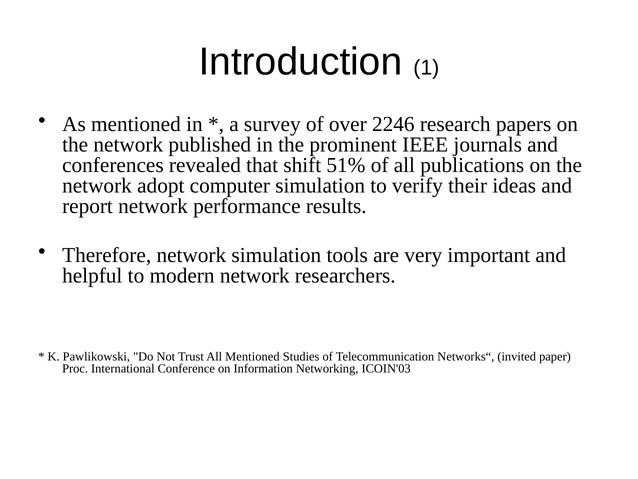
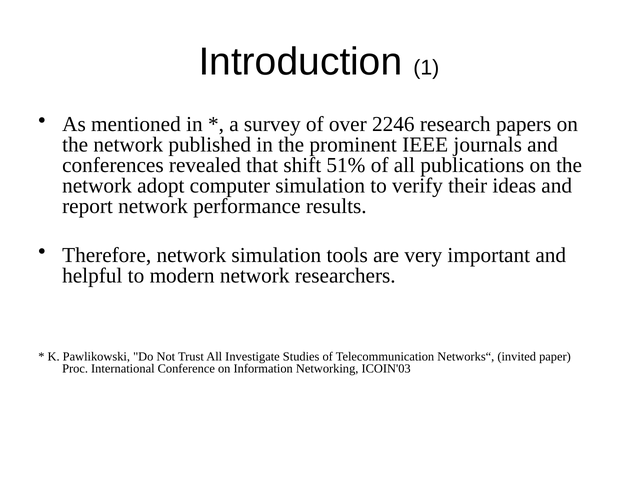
All Mentioned: Mentioned -> Investigate (252, 356)
